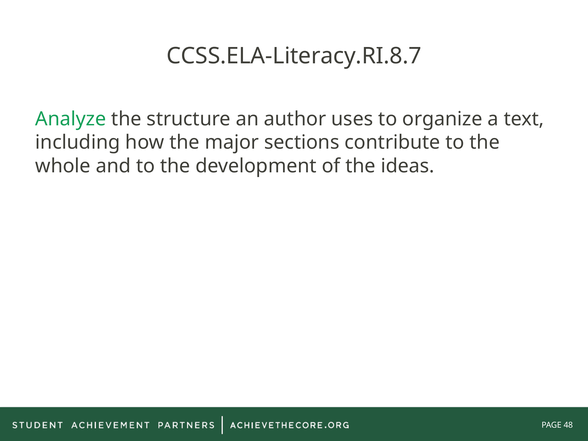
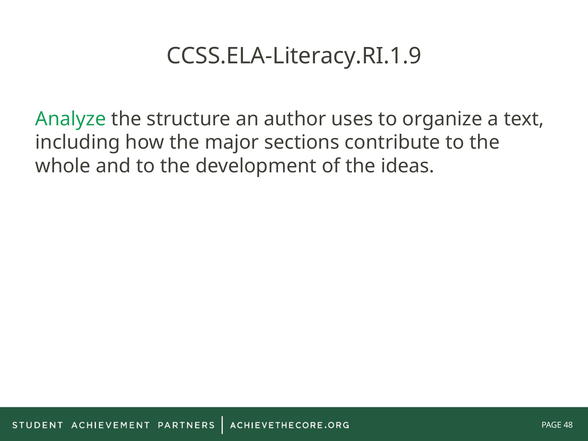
CCSS.ELA-Literacy.RI.8.7: CCSS.ELA-Literacy.RI.8.7 -> CCSS.ELA-Literacy.RI.1.9 (294, 56)
